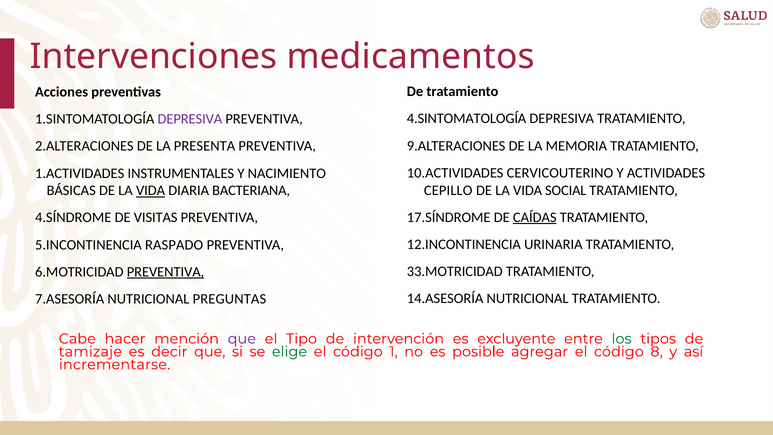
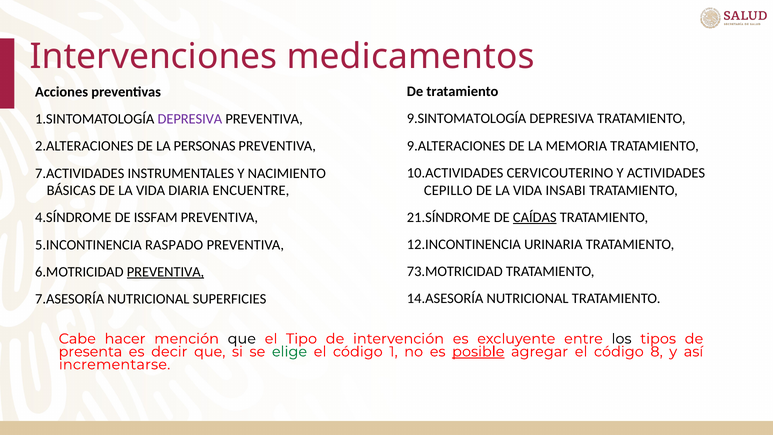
4.SINTOMATOLOGÍA: 4.SINTOMATOLOGÍA -> 9.SINTOMATOLOGÍA (467, 119)
PRESENTA: PRESENTA -> PERSONAS (205, 146)
1.ACTIVIDADES: 1.ACTIVIDADES -> 7.ACTIVIDADES (80, 173)
SOCIAL: SOCIAL -> INSABI (566, 190)
VIDA underline: present -> none (151, 191)
BACTERIANA: BACTERIANA -> ENCUENTRE (251, 191)
17.SÍNDROME: 17.SÍNDROME -> 21.SÍNDROME (449, 217)
VISITAS: VISITAS -> ISSFAM (156, 218)
33.MOTRICIDAD: 33.MOTRICIDAD -> 73.MOTRICIDAD (455, 271)
PREGUNTAS: PREGUNTAS -> SUPERFICIES (230, 299)
que colour: purple -> black (242, 339)
los colour: green -> black (622, 339)
tamizaje: tamizaje -> presenta (90, 352)
posible underline: none -> present (478, 352)
